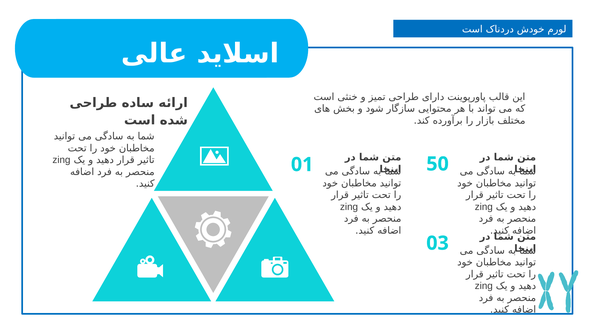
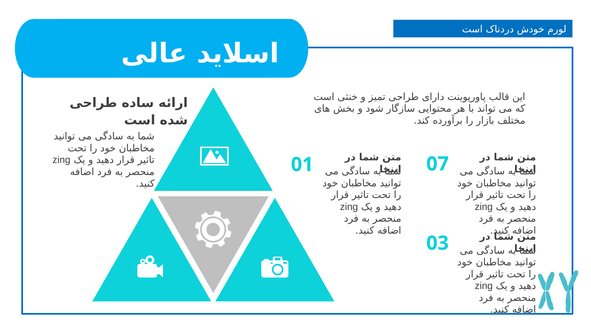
50: 50 -> 07 (438, 164)
